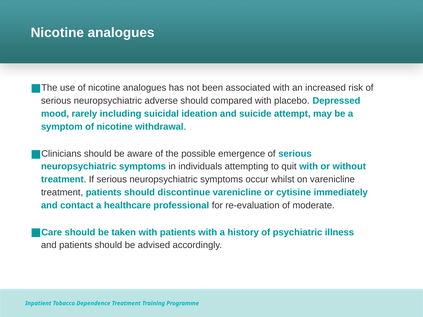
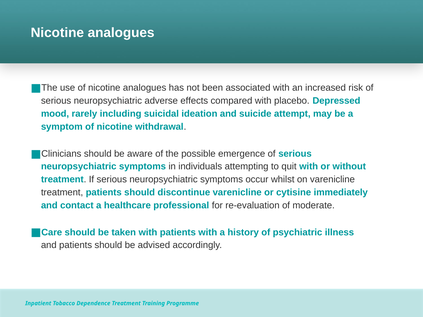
adverse should: should -> effects (194, 101)
